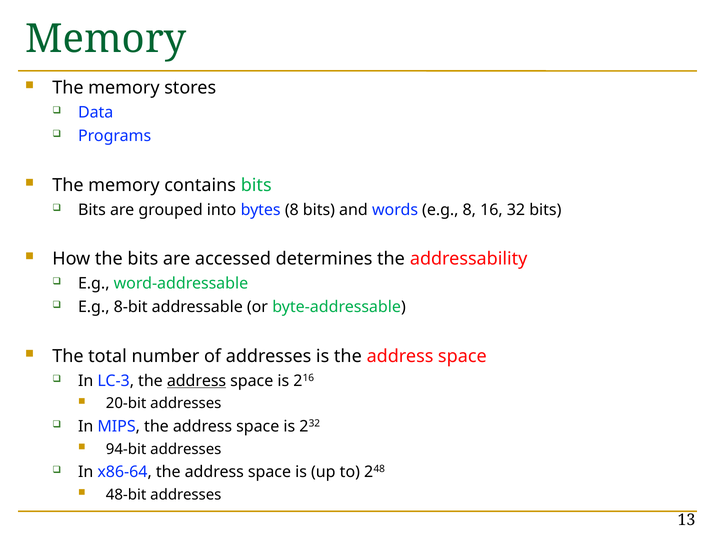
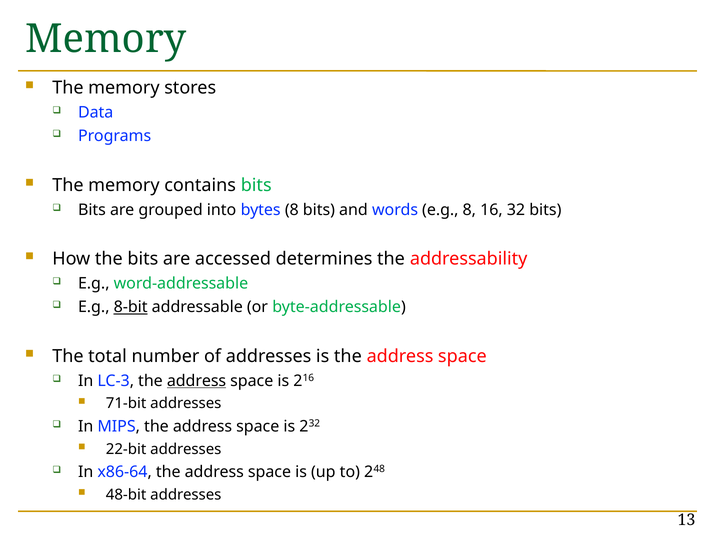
8-bit underline: none -> present (131, 307)
20-bit: 20-bit -> 71-bit (126, 403)
94-bit: 94-bit -> 22-bit (126, 449)
